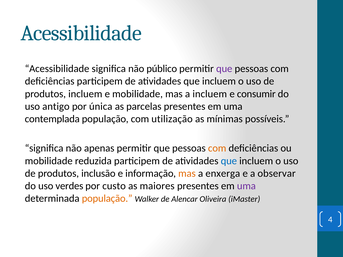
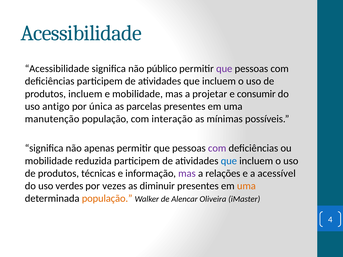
a incluem: incluem -> projetar (210, 94)
contemplada: contemplada -> manutenção (52, 119)
utilização: utilização -> interação (172, 119)
com colour: orange -> purple (217, 148)
inclusão: inclusão -> técnicas (98, 174)
mas colour: orange -> purple (187, 174)
enxerga: enxerga -> relações (223, 174)
observar: observar -> acessível (277, 174)
custo: custo -> vezes (114, 186)
maiores: maiores -> diminuir (157, 186)
uma colour: purple -> orange (246, 186)
